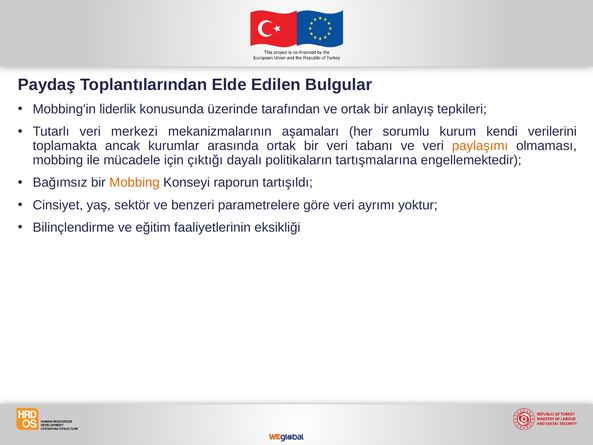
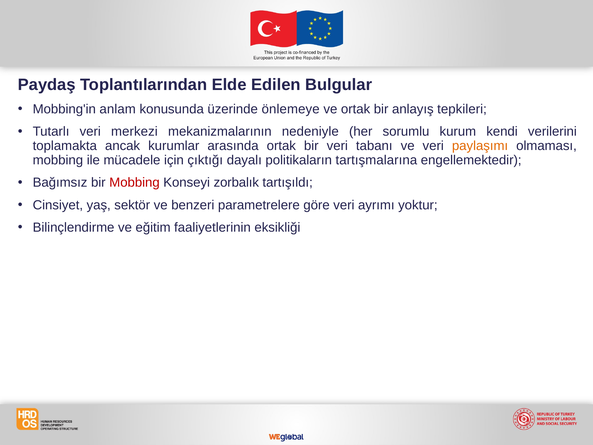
liderlik: liderlik -> anlam (118, 109)
tarafından: tarafından -> önlemeye (291, 109)
aşamaları: aşamaları -> nedeniyle (310, 132)
Mobbing colour: orange -> red (135, 182)
raporun: raporun -> zorbalık (236, 182)
